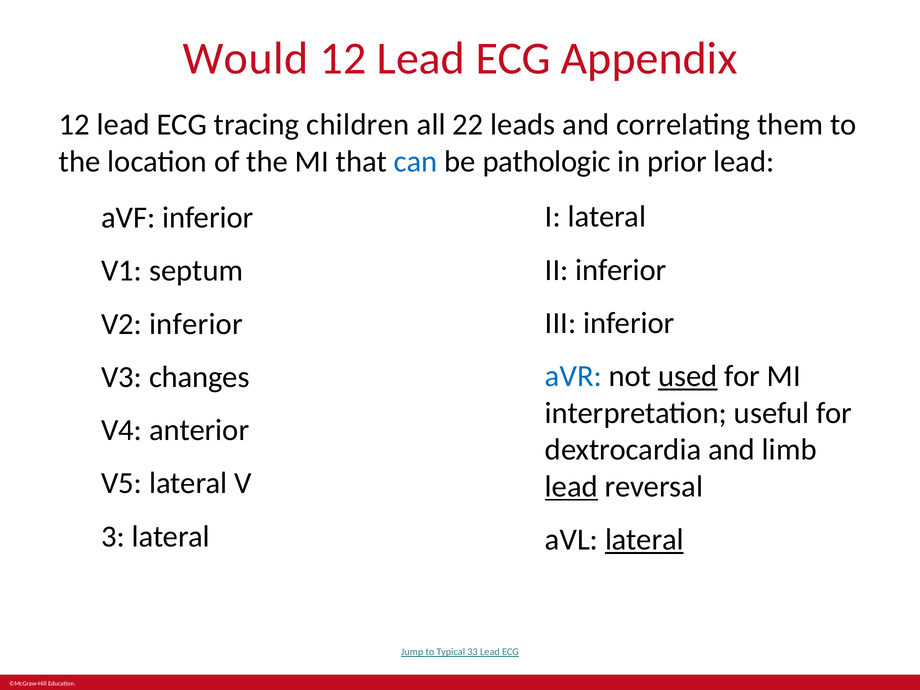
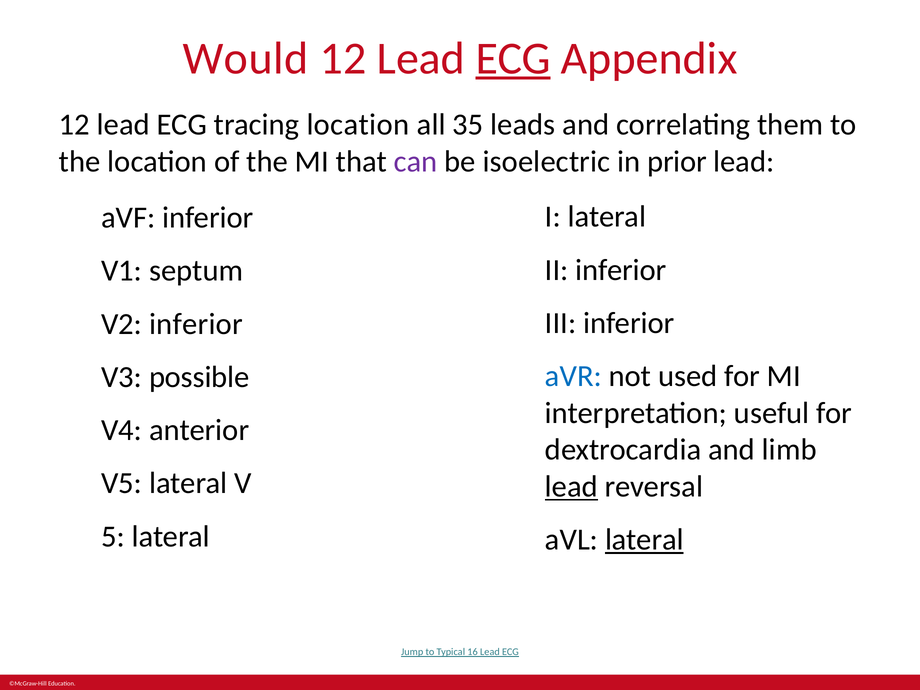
ECG underline: none -> present (513, 58)
tracing children: children -> location (358, 125)
22: 22 -> 35 (468, 125)
can colour: blue -> purple (416, 162)
pathologic: pathologic -> isoelectric (546, 162)
used underline: present -> none (688, 376)
changes: changes -> possible (199, 377)
3: 3 -> 5 (113, 536)
33: 33 -> 16 (473, 652)
